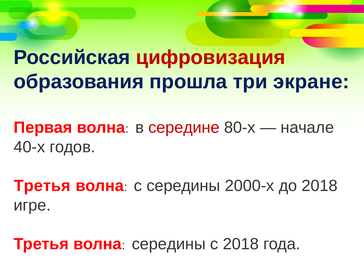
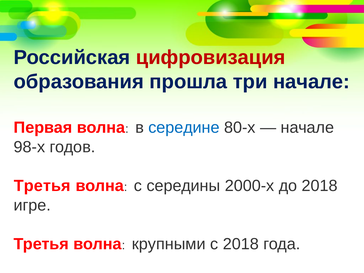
три экране: экране -> начале (311, 82)
середине colour: red -> blue (184, 128)
40-х: 40-х -> 98-х (29, 147)
середины: середины -> крупными (169, 244)
